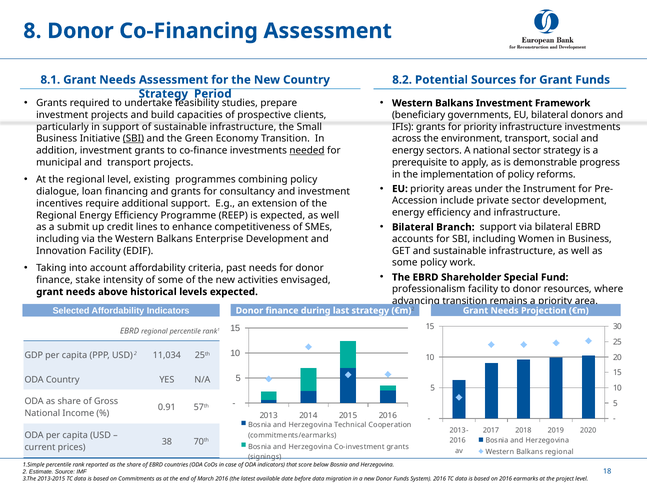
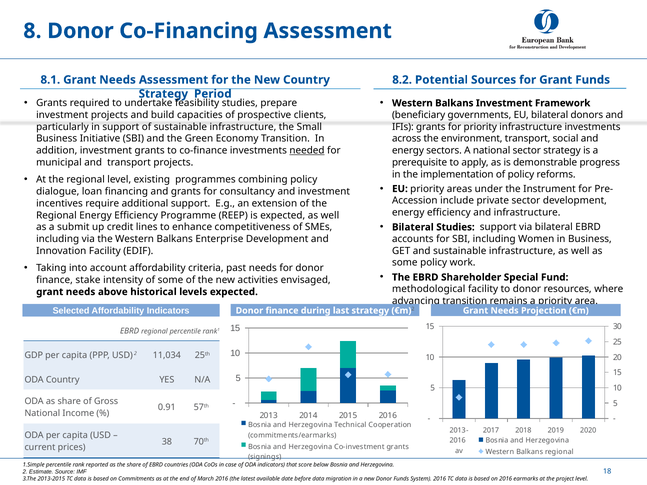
SBI underline: present -> none (133, 139)
Bilateral Branch: Branch -> Studies (455, 227)
professionalism: professionalism -> methodological (429, 289)
